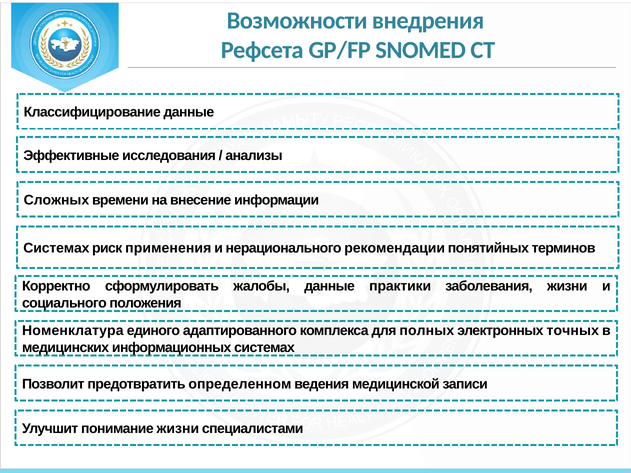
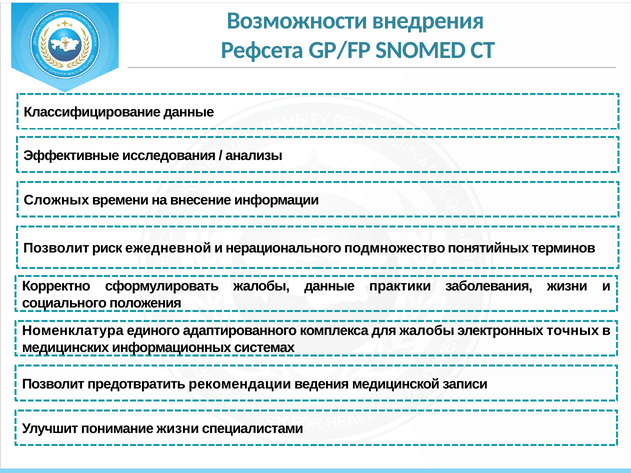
Системах: Системах -> Позволит (56, 248)
применения: применения -> ежедневной (168, 248)
рекомендации: рекомендации -> подмножество (395, 248)
для полных: полных -> жалобы (427, 331)
определенном: определенном -> рекомендации (240, 384)
